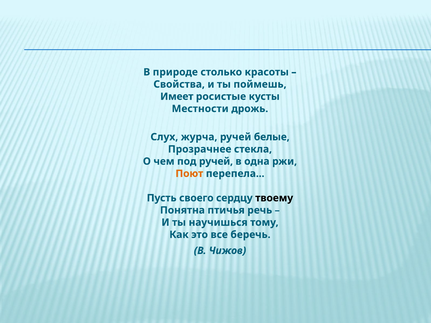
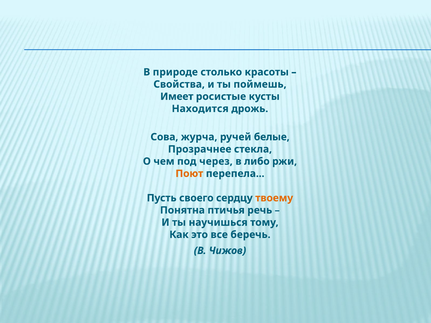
Местности: Местности -> Находится (200, 109)
Слух: Слух -> Сова (164, 137)
под ручей: ручей -> через (216, 161)
одна: одна -> либо (257, 161)
твоему colour: black -> orange (274, 198)
